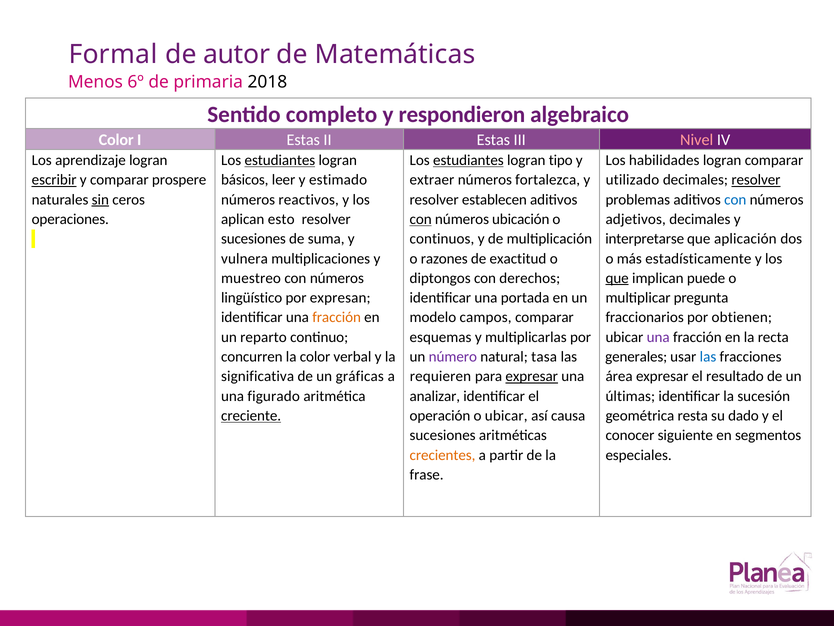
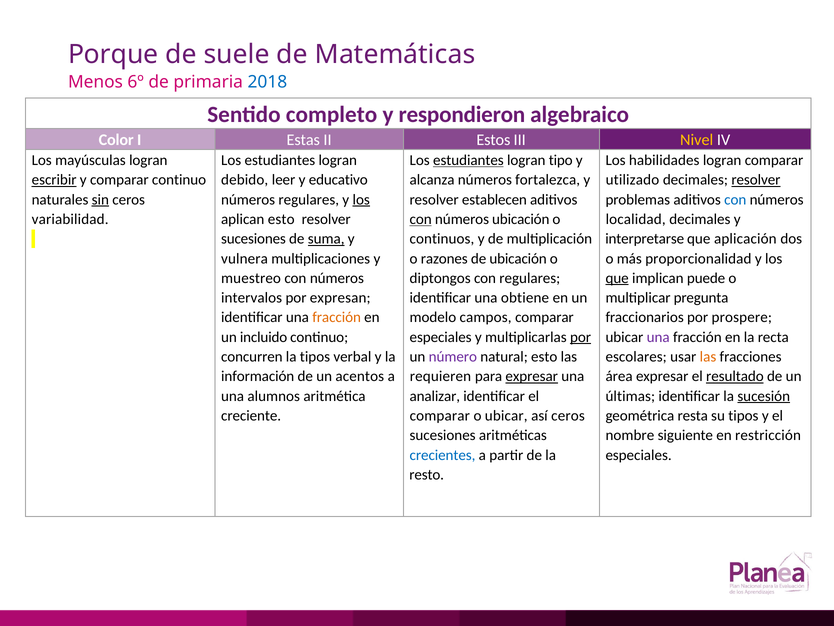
Formal: Formal -> Porque (113, 55)
autor: autor -> suele (237, 55)
2018 colour: black -> blue (267, 82)
II Estas: Estas -> Estos (493, 140)
Nivel colour: pink -> yellow (697, 140)
aprendizaje: aprendizaje -> mayúsculas (90, 160)
estudiantes underline: present -> none (280, 160)
comparar prospere: prospere -> continuo (179, 180)
básicos: básicos -> debido (245, 180)
estimado: estimado -> educativo (338, 180)
extraer: extraer -> alcanza (432, 180)
números reactivos: reactivos -> regulares (309, 199)
los underline: none -> present (361, 199)
operaciones: operaciones -> variabilidad (70, 219)
adjetivos: adjetivos -> localidad (636, 219)
suma underline: none -> present (326, 239)
de exactitud: exactitud -> ubicación (518, 258)
estadísticamente: estadísticamente -> proporcionalidad (698, 258)
con derechos: derechos -> regulares (530, 278)
lingüístico: lingüístico -> intervalos (252, 298)
portada: portada -> obtiene (525, 298)
obtienen: obtienen -> prospere (742, 317)
reparto: reparto -> incluido (264, 337)
esquemas: esquemas -> especiales (441, 337)
por underline: none -> present (581, 337)
la color: color -> tipos (315, 357)
natural tasa: tasa -> esto (544, 357)
generales: generales -> escolares (636, 357)
las colour: blue -> orange (708, 357)
significativa: significativa -> información (258, 376)
gráficas: gráficas -> acentos (360, 376)
resultado underline: none -> present (735, 376)
figurado: figurado -> alumnos (274, 396)
sucesión underline: none -> present (764, 396)
creciente underline: present -> none (251, 415)
operación: operación -> comparar (440, 415)
así causa: causa -> ceros (568, 415)
su dado: dado -> tipos (743, 415)
conocer: conocer -> nombre (630, 435)
segmentos: segmentos -> restricción (768, 435)
crecientes colour: orange -> blue (443, 455)
frase: frase -> resto (427, 474)
